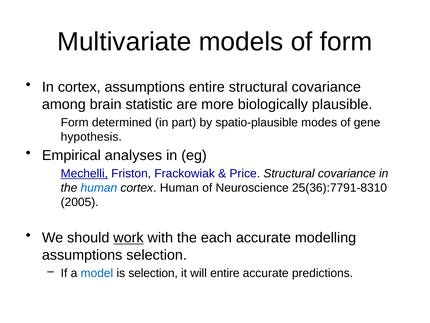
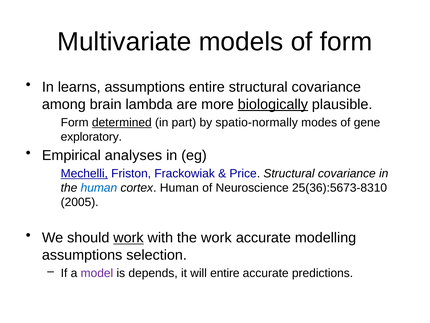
In cortex: cortex -> learns (79, 87)
statistic: statistic -> lambda (149, 104)
biologically underline: none -> present (273, 104)
determined underline: none -> present (122, 122)
spatio-plausible: spatio-plausible -> spatio-normally (257, 122)
hypothesis: hypothesis -> exploratory (91, 137)
25(36):7791-8310: 25(36):7791-8310 -> 25(36):5673-8310 (340, 188)
the each: each -> work (216, 238)
model colour: blue -> purple (97, 273)
is selection: selection -> depends (153, 273)
